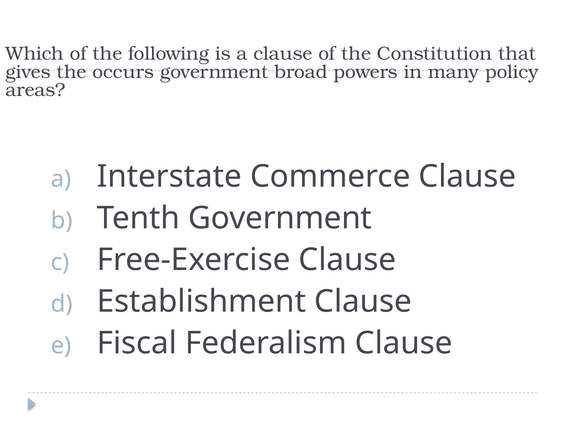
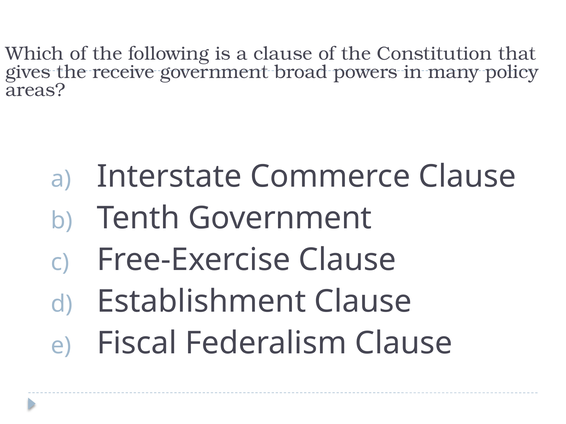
occurs: occurs -> receive (123, 72)
